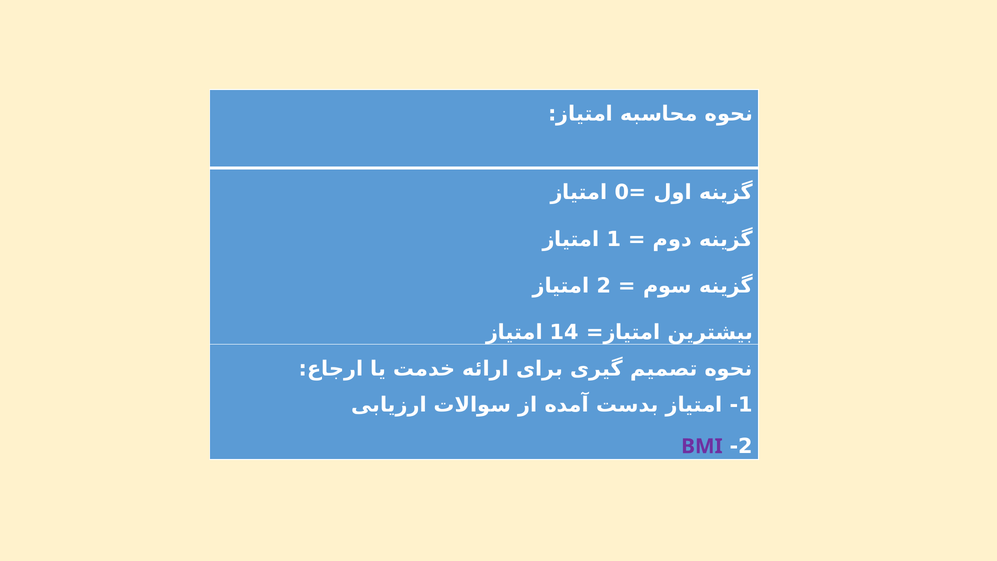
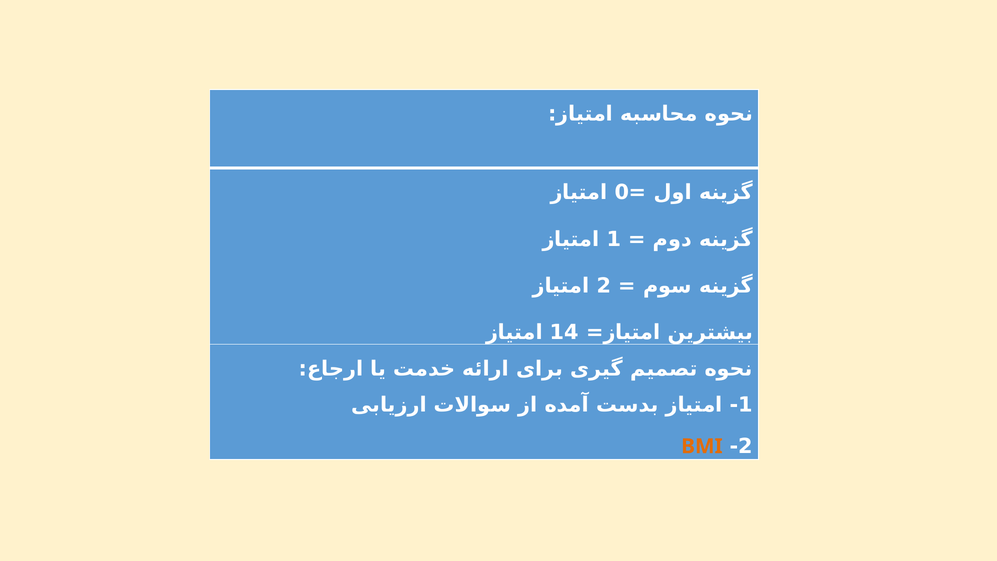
BMI colour: purple -> orange (702, 446)
